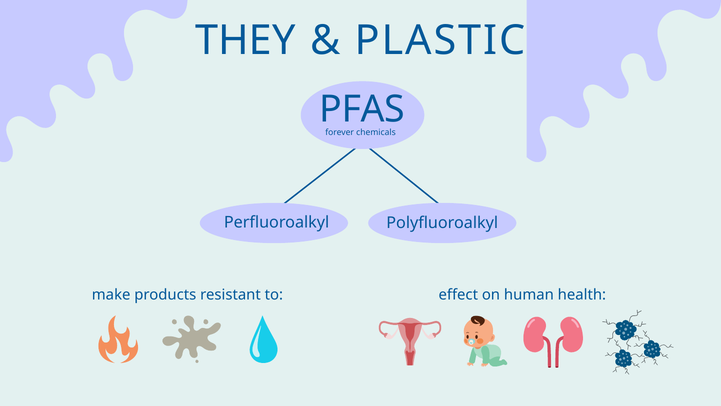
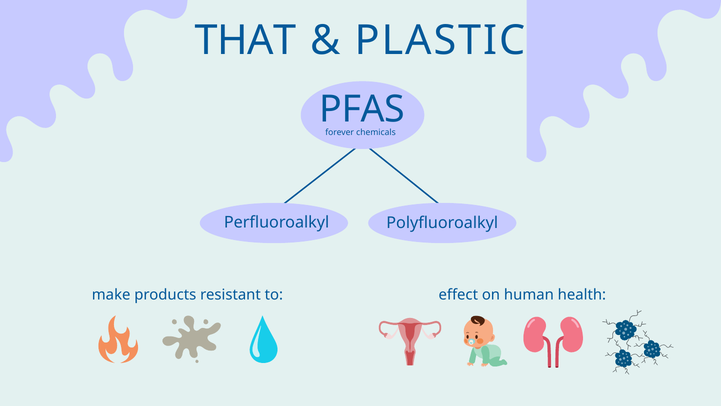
THEY: THEY -> THAT (245, 41)
